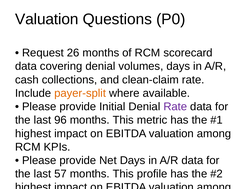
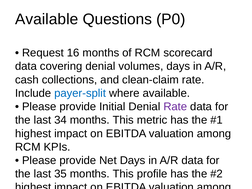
Valuation: Valuation -> Available (47, 19)
26: 26 -> 16 (73, 53)
payer-split colour: orange -> blue (80, 93)
96: 96 -> 34 (61, 120)
57: 57 -> 35 (61, 174)
